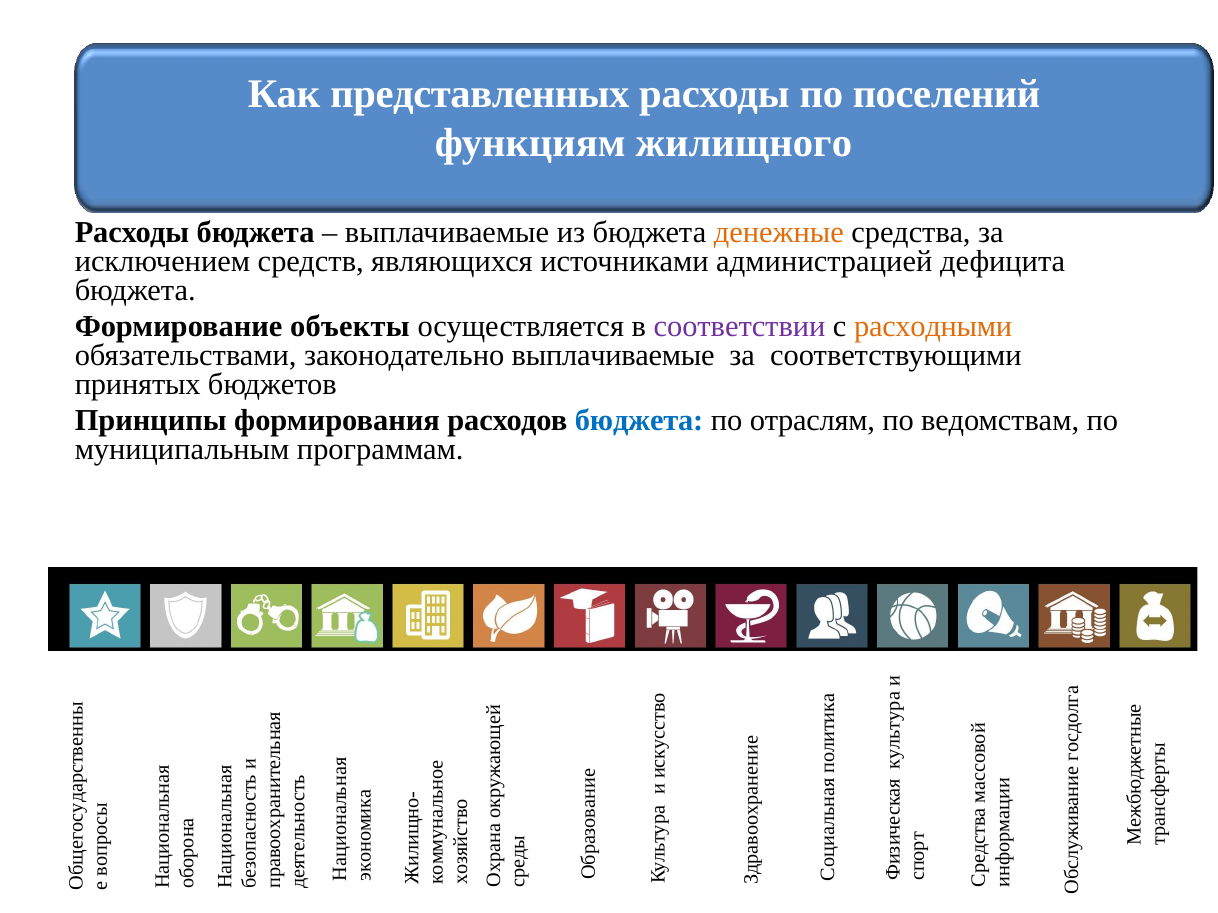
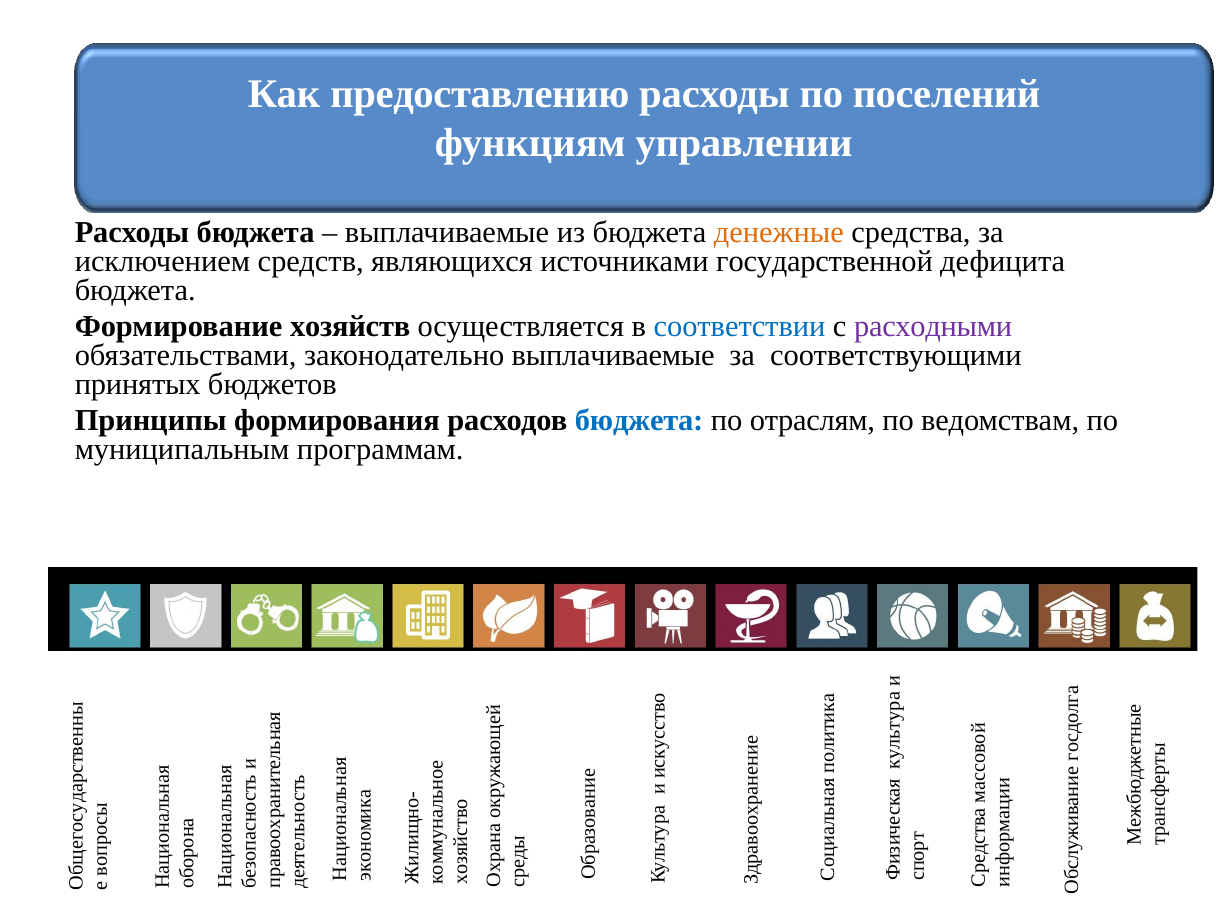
представленных: представленных -> предоставлению (480, 94)
жилищного: жилищного -> управлении (744, 143)
администрацией: администрацией -> государственной (825, 262)
объекты: объекты -> хозяйств (350, 326)
соответствии colour: purple -> blue (740, 326)
расходными colour: orange -> purple (933, 326)
